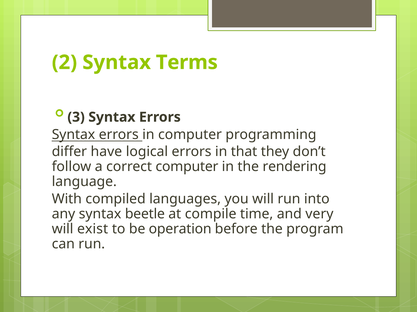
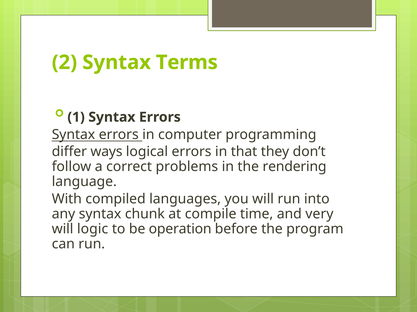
3: 3 -> 1 (76, 117)
have: have -> ways (106, 152)
correct computer: computer -> problems (187, 167)
beetle: beetle -> chunk (145, 214)
exist: exist -> logic (93, 229)
